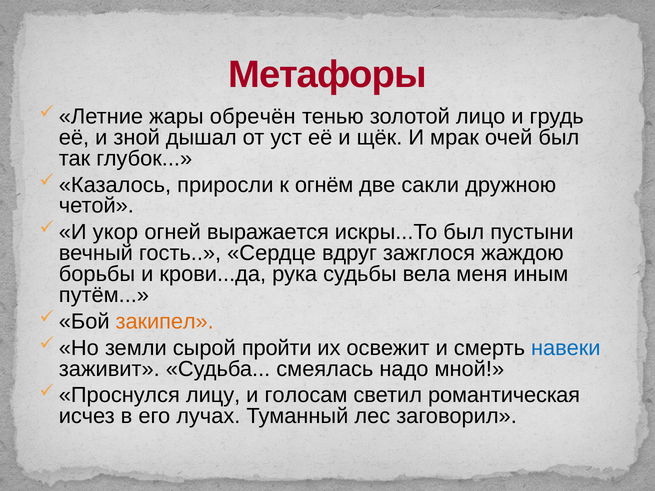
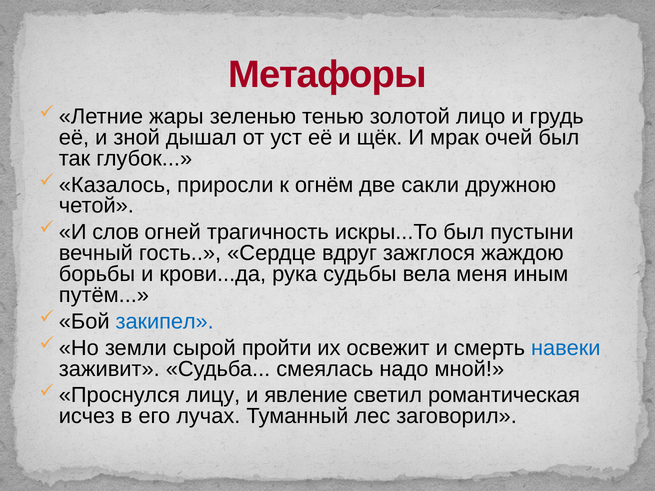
обречён: обречён -> зеленью (253, 117)
укор: укор -> слов (116, 232)
выражается: выражается -> трагичность (268, 232)
закипел colour: orange -> blue (165, 322)
голосам: голосам -> явление (306, 395)
